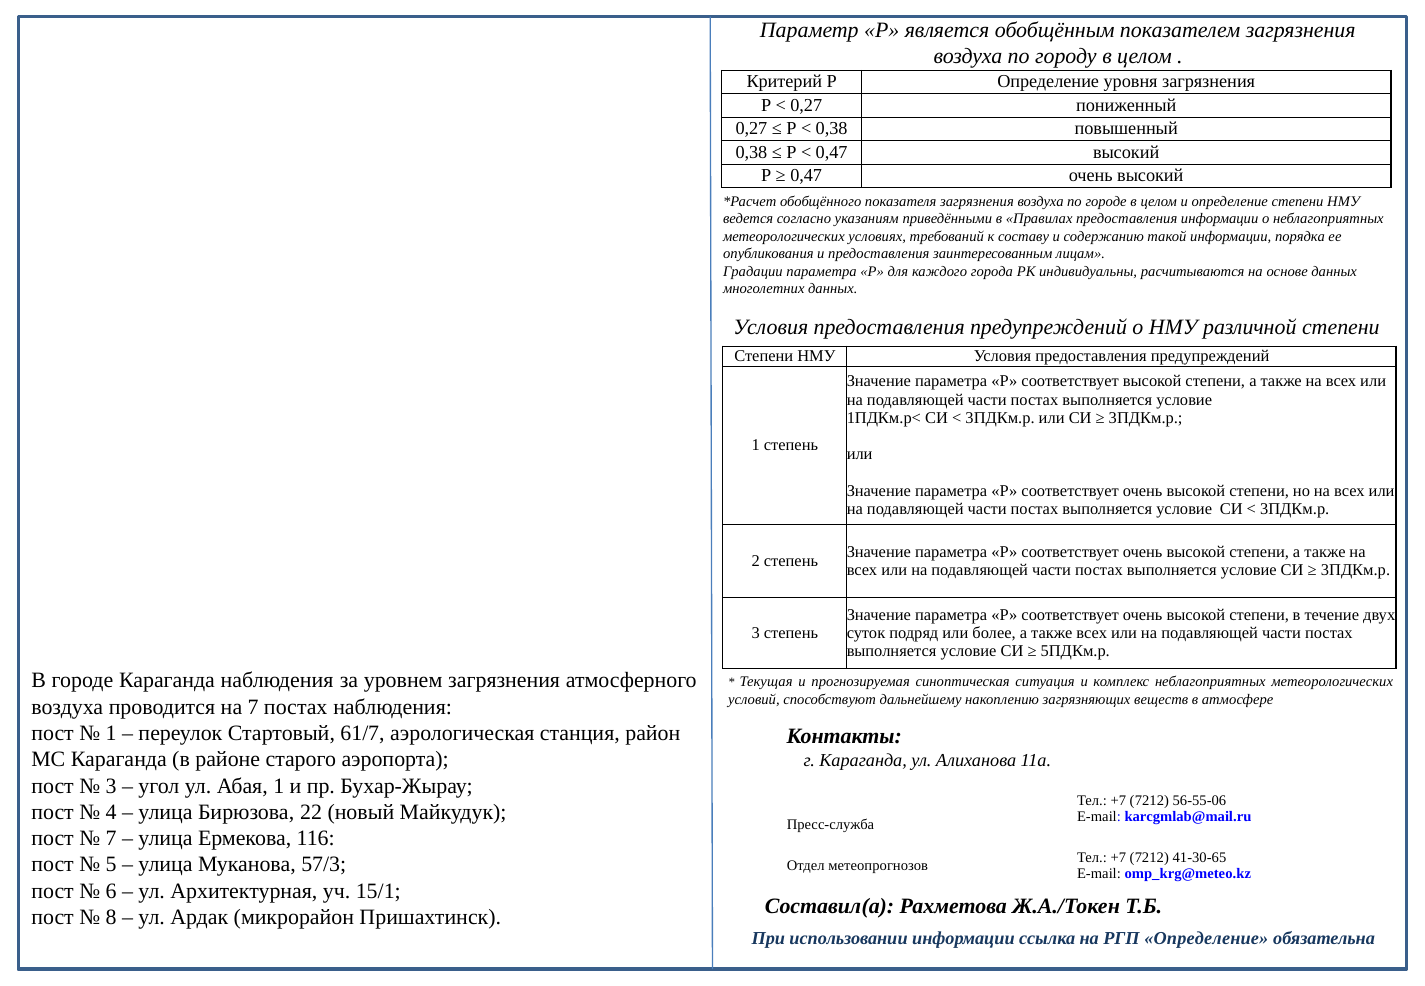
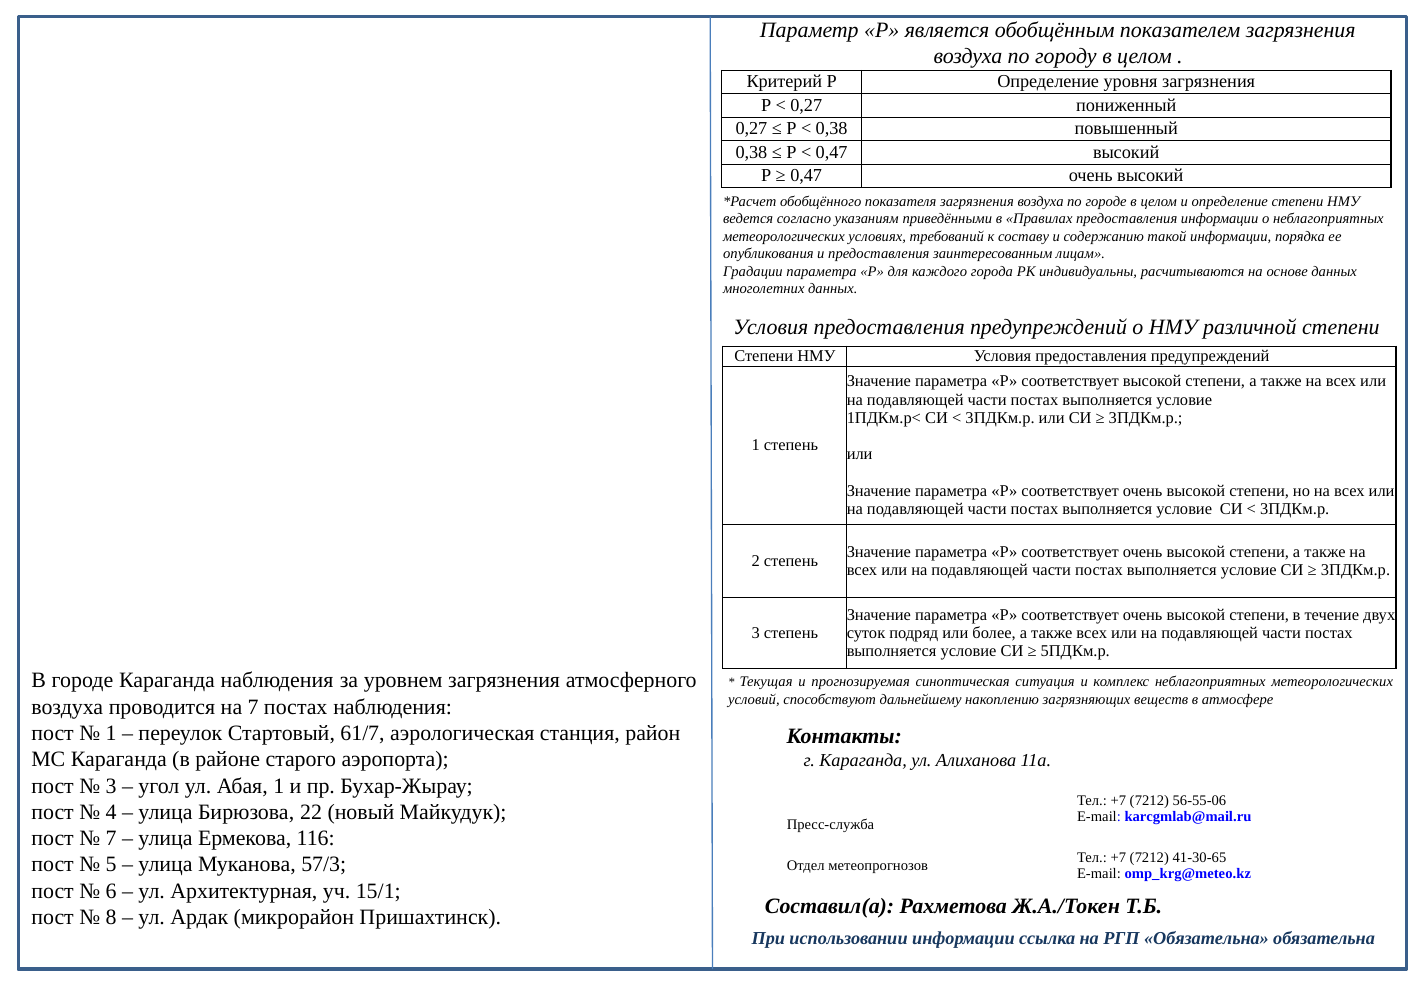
РГП Определение: Определение -> Обязательна (1206, 939)
